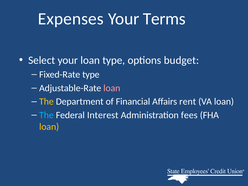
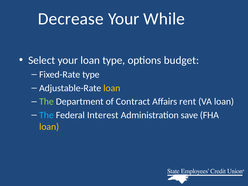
Expenses: Expenses -> Decrease (71, 19)
Terms: Terms -> While (164, 19)
loan colour: pink -> yellow (112, 88)
The colour: yellow -> light green (46, 102)
Financial: Financial -> Contract (133, 102)
fees: fees -> save (189, 115)
